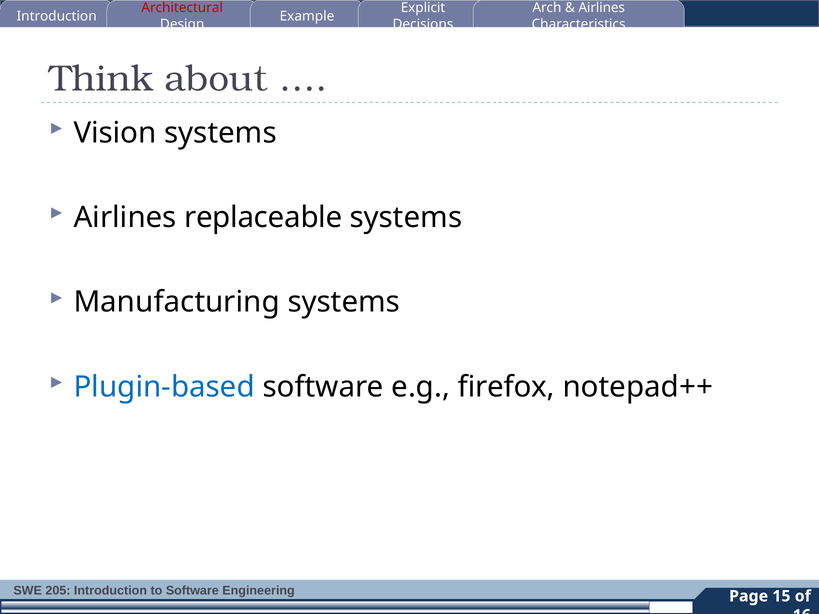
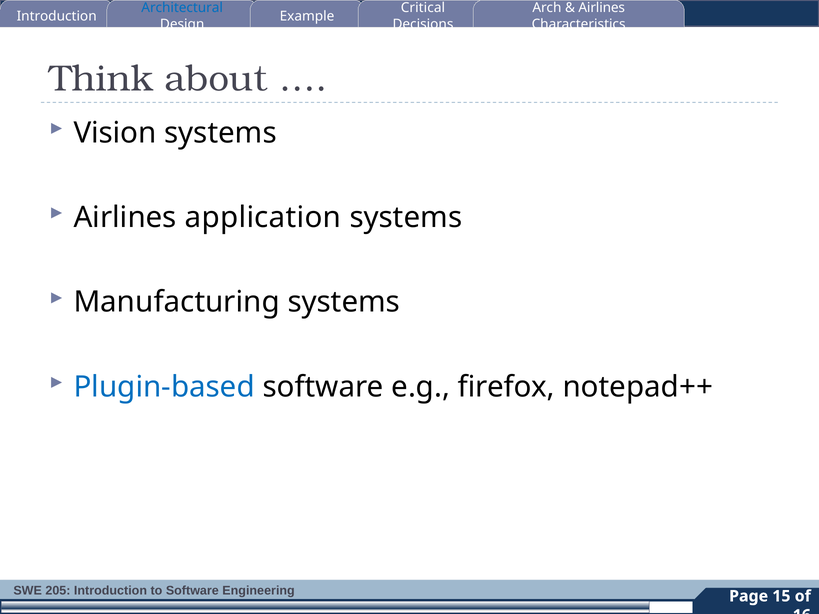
Architectural colour: red -> blue (182, 8)
Explicit: Explicit -> Critical (423, 8)
replaceable: replaceable -> application (263, 218)
